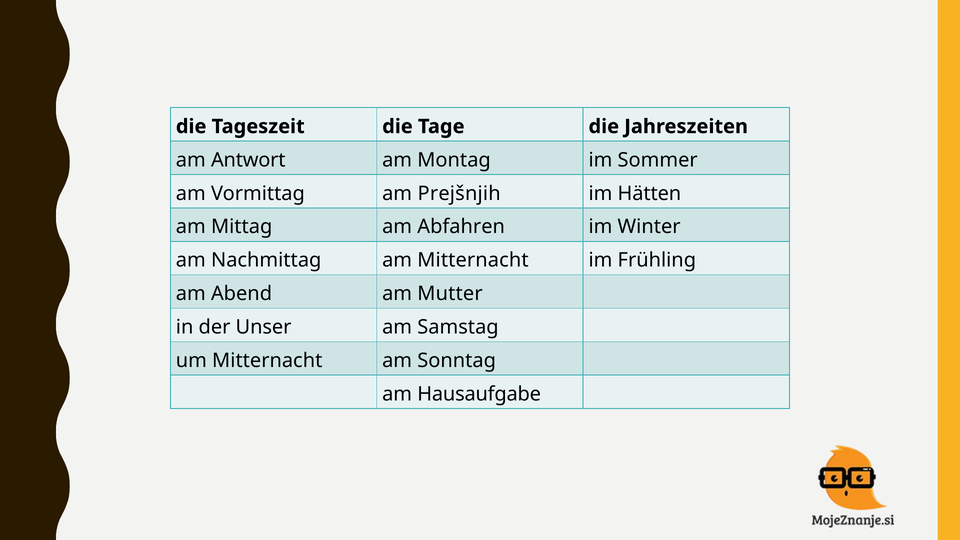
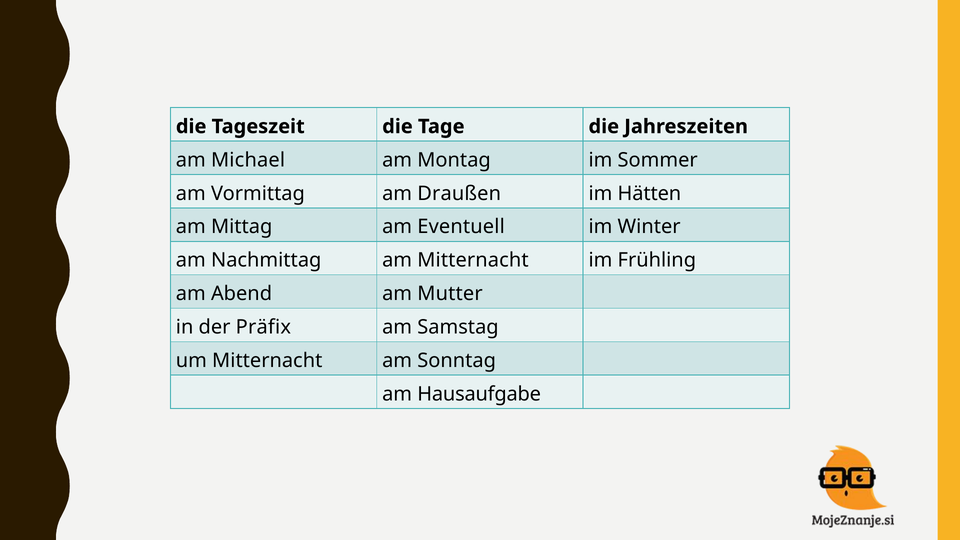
Antwort: Antwort -> Michael (248, 160)
Prejšnjih: Prejšnjih -> Draußen (459, 193)
Abfahren: Abfahren -> Eventuell (461, 227)
Unser: Unser -> Präfix (263, 327)
